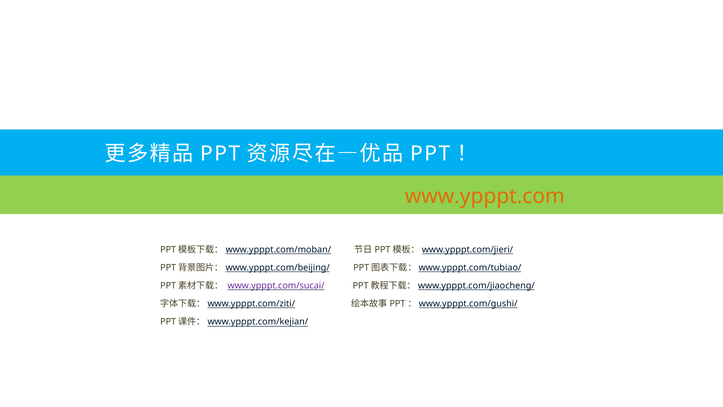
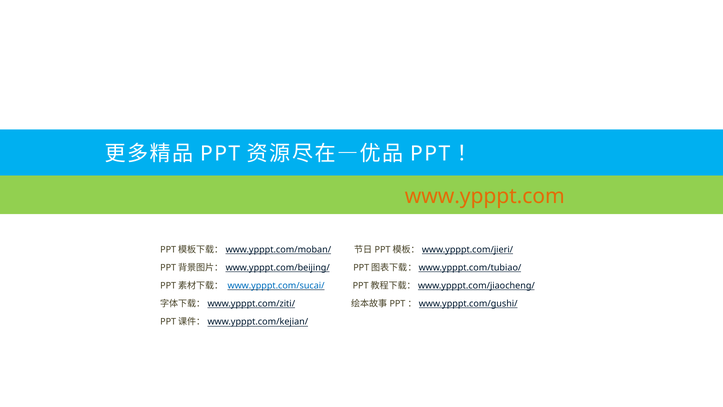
www.ypppt.com/sucai/ colour: purple -> blue (276, 286)
